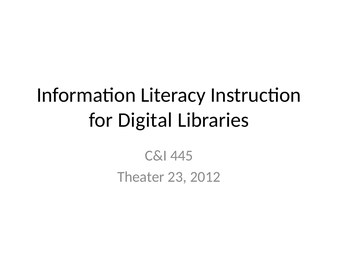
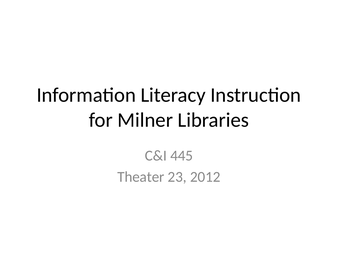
Digital: Digital -> Milner (145, 120)
